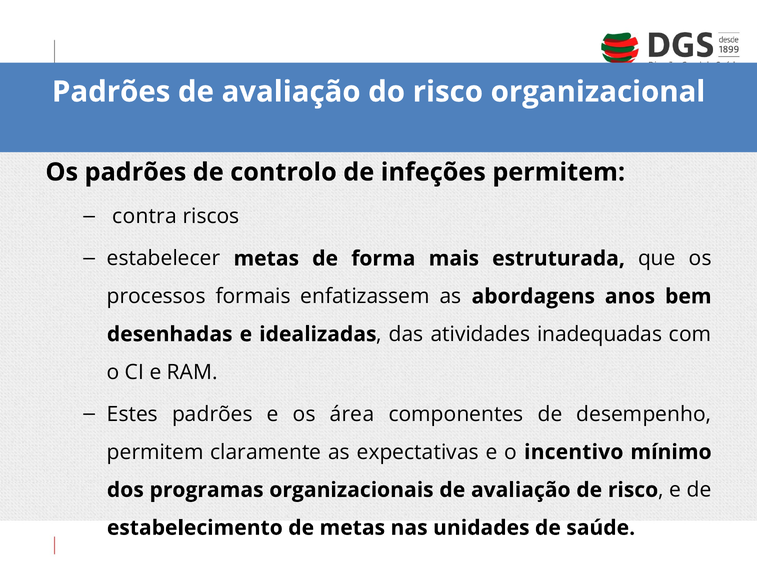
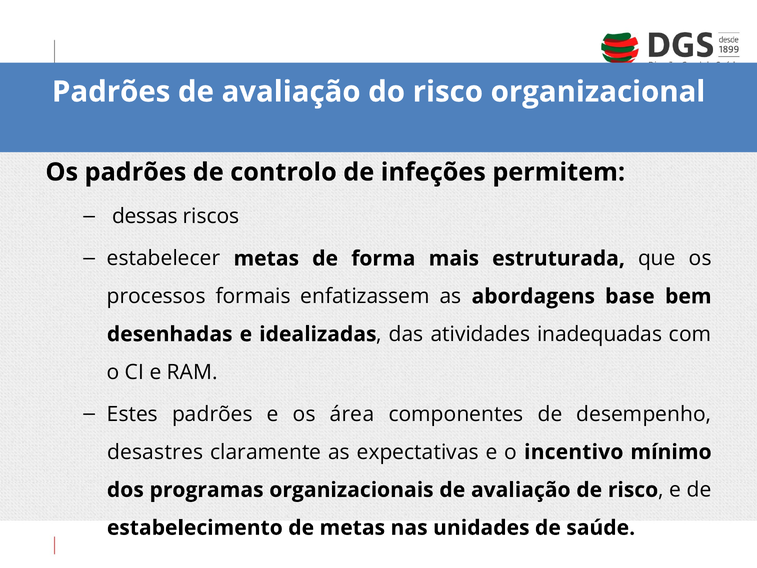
contra: contra -> dessas (145, 216)
anos: anos -> base (630, 296)
permitem: permitem -> desastres (155, 452)
